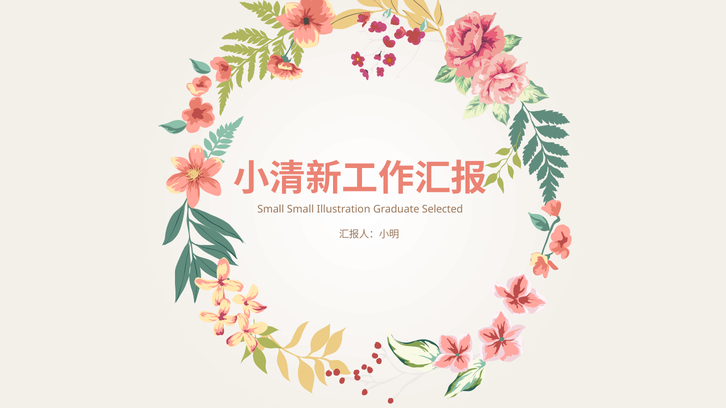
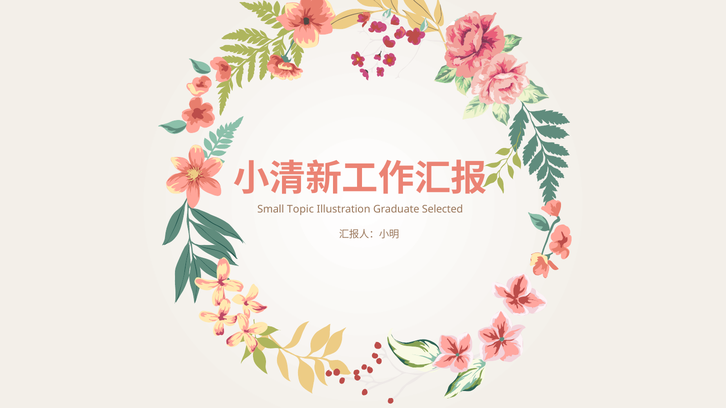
Small Small: Small -> Topic (300, 209)
